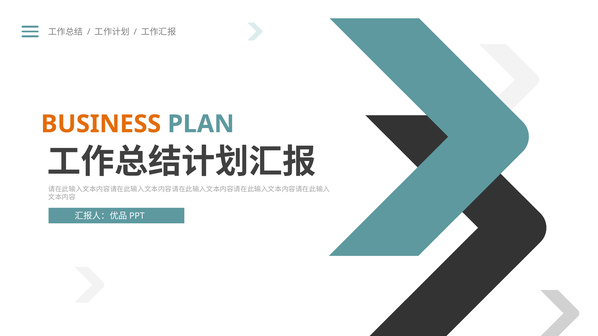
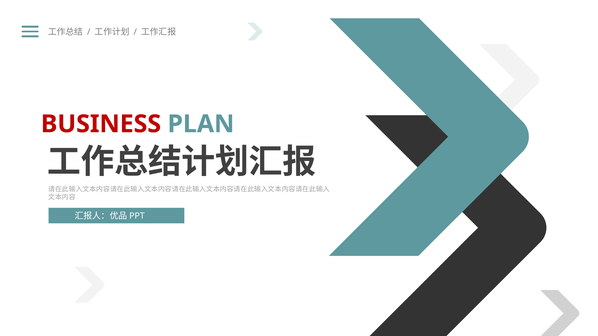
BUSINESS colour: orange -> red (101, 124)
